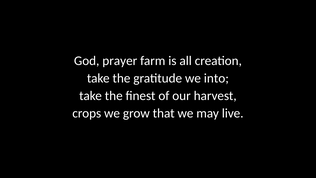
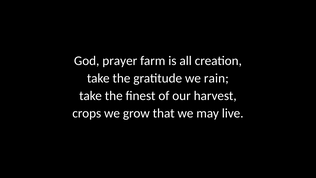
into: into -> rain (216, 78)
